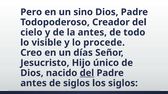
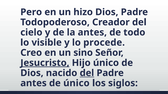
sino: sino -> hizo (83, 12)
días: días -> sino (83, 53)
Jesucristo underline: none -> present (45, 63)
de siglos: siglos -> único (76, 84)
